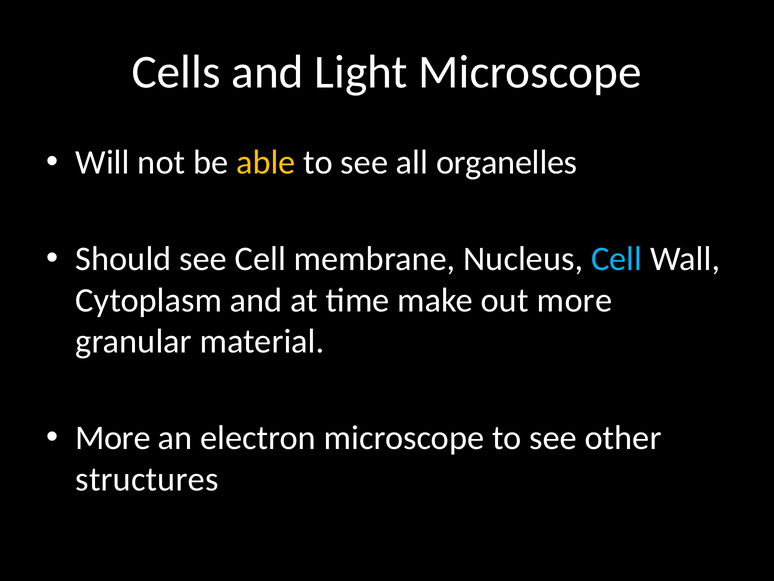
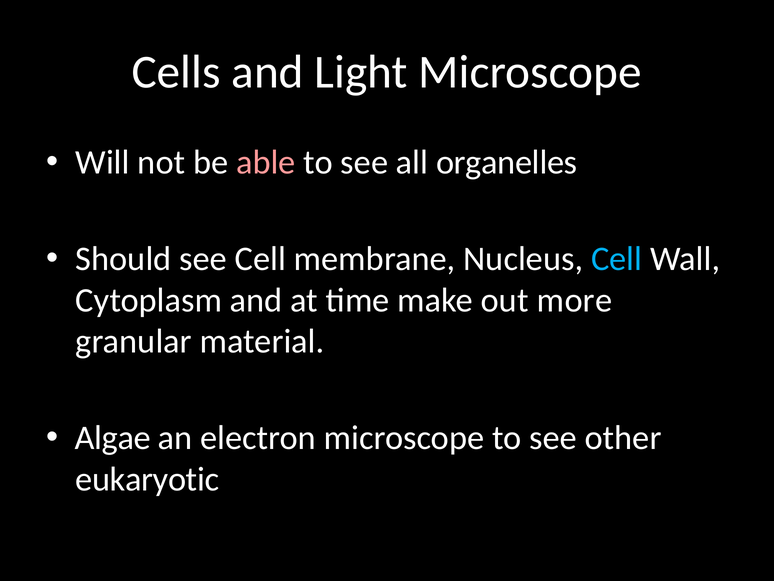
able colour: yellow -> pink (266, 162)
More: More -> Algae (113, 438)
structures: structures -> eukaryotic (147, 479)
